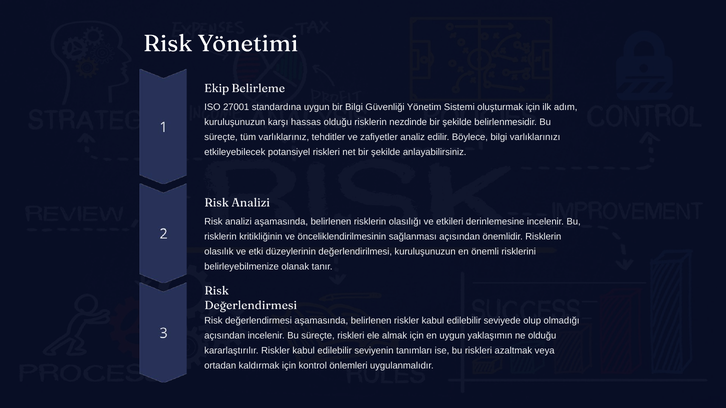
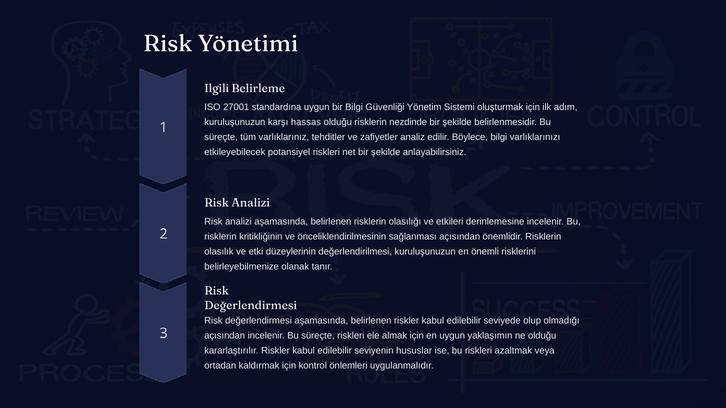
Ekip: Ekip -> Ilgili (217, 88)
tanımları: tanımları -> hususlar (414, 351)
